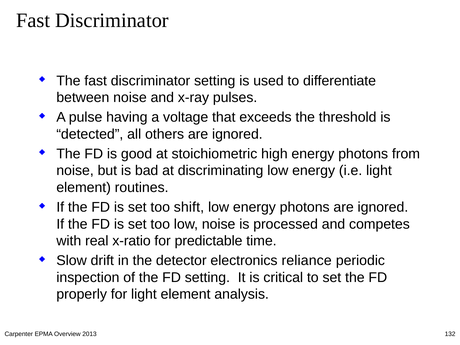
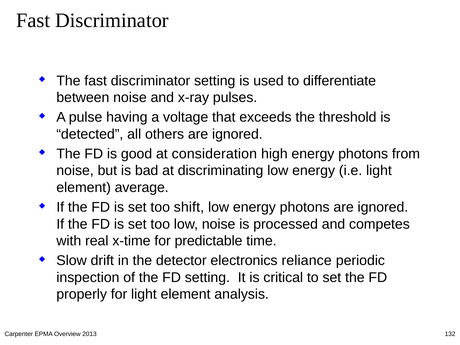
stoichiometric: stoichiometric -> consideration (214, 154)
routines: routines -> average (142, 188)
x-ratio: x-ratio -> x-time (131, 241)
